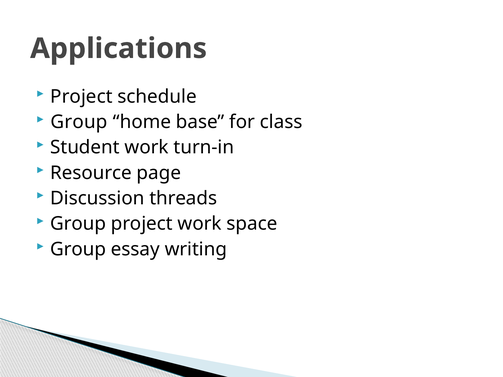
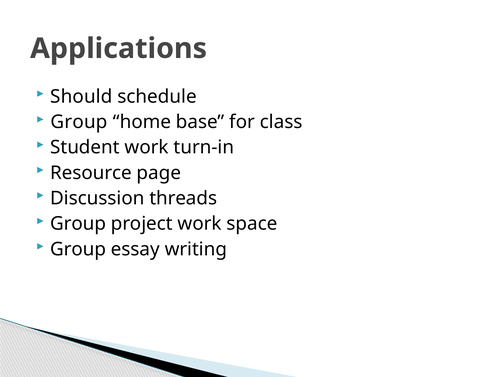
Project: Project -> Should (81, 97)
